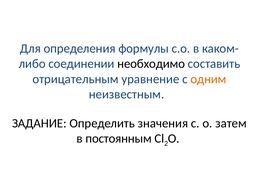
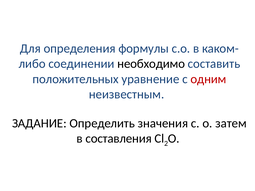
отрицательным: отрицательным -> положительных (76, 79)
одним colour: orange -> red (208, 79)
постоянным: постоянным -> составления (119, 139)
